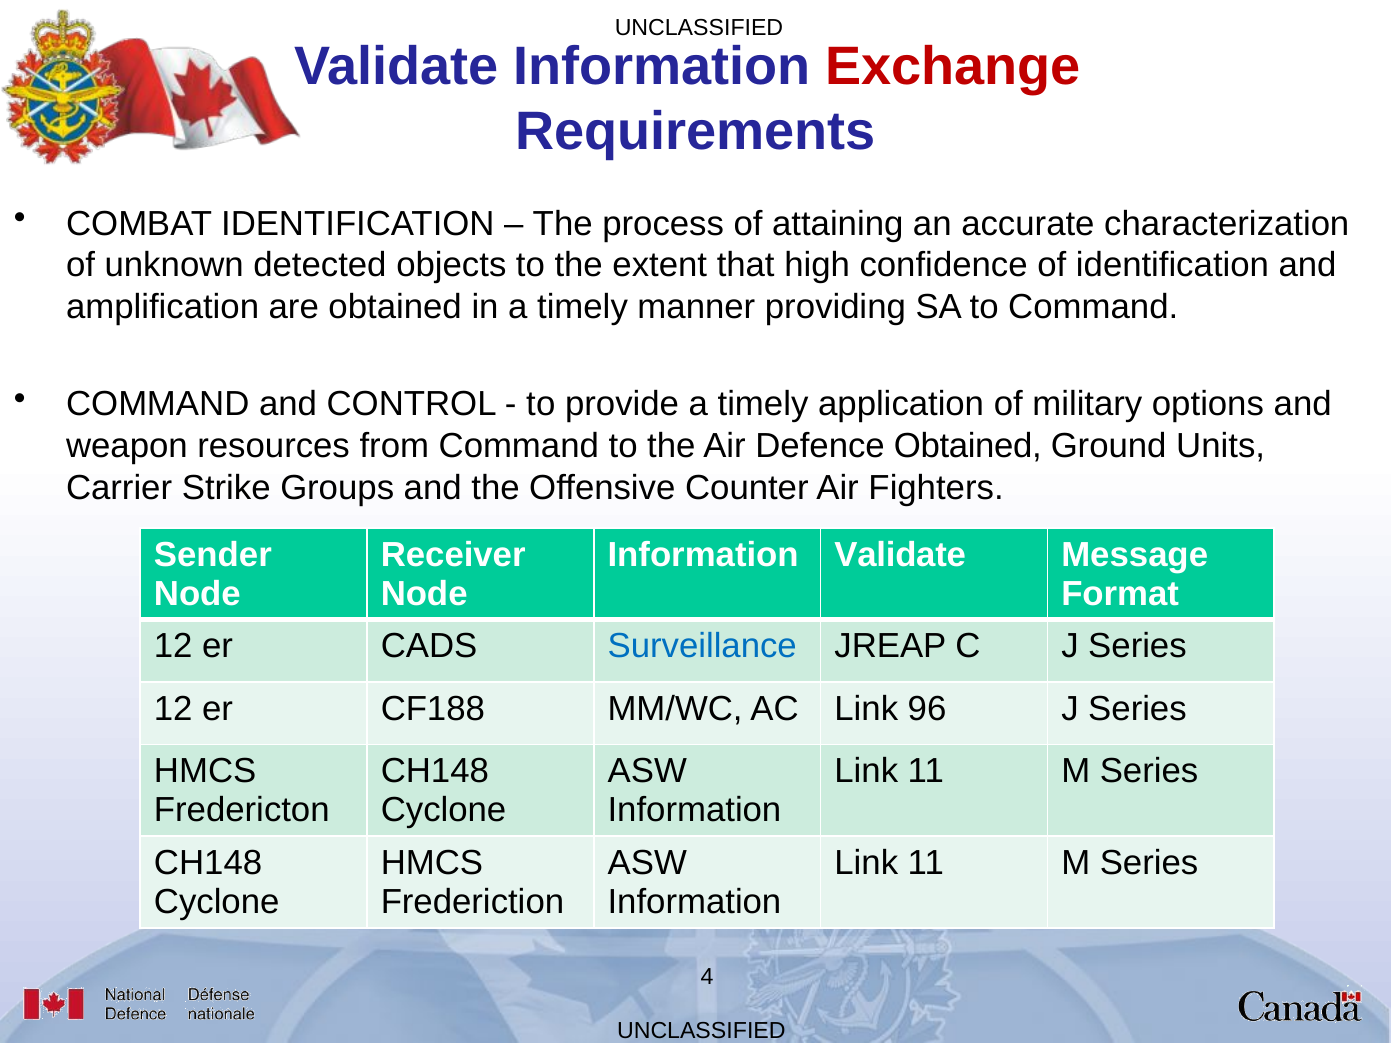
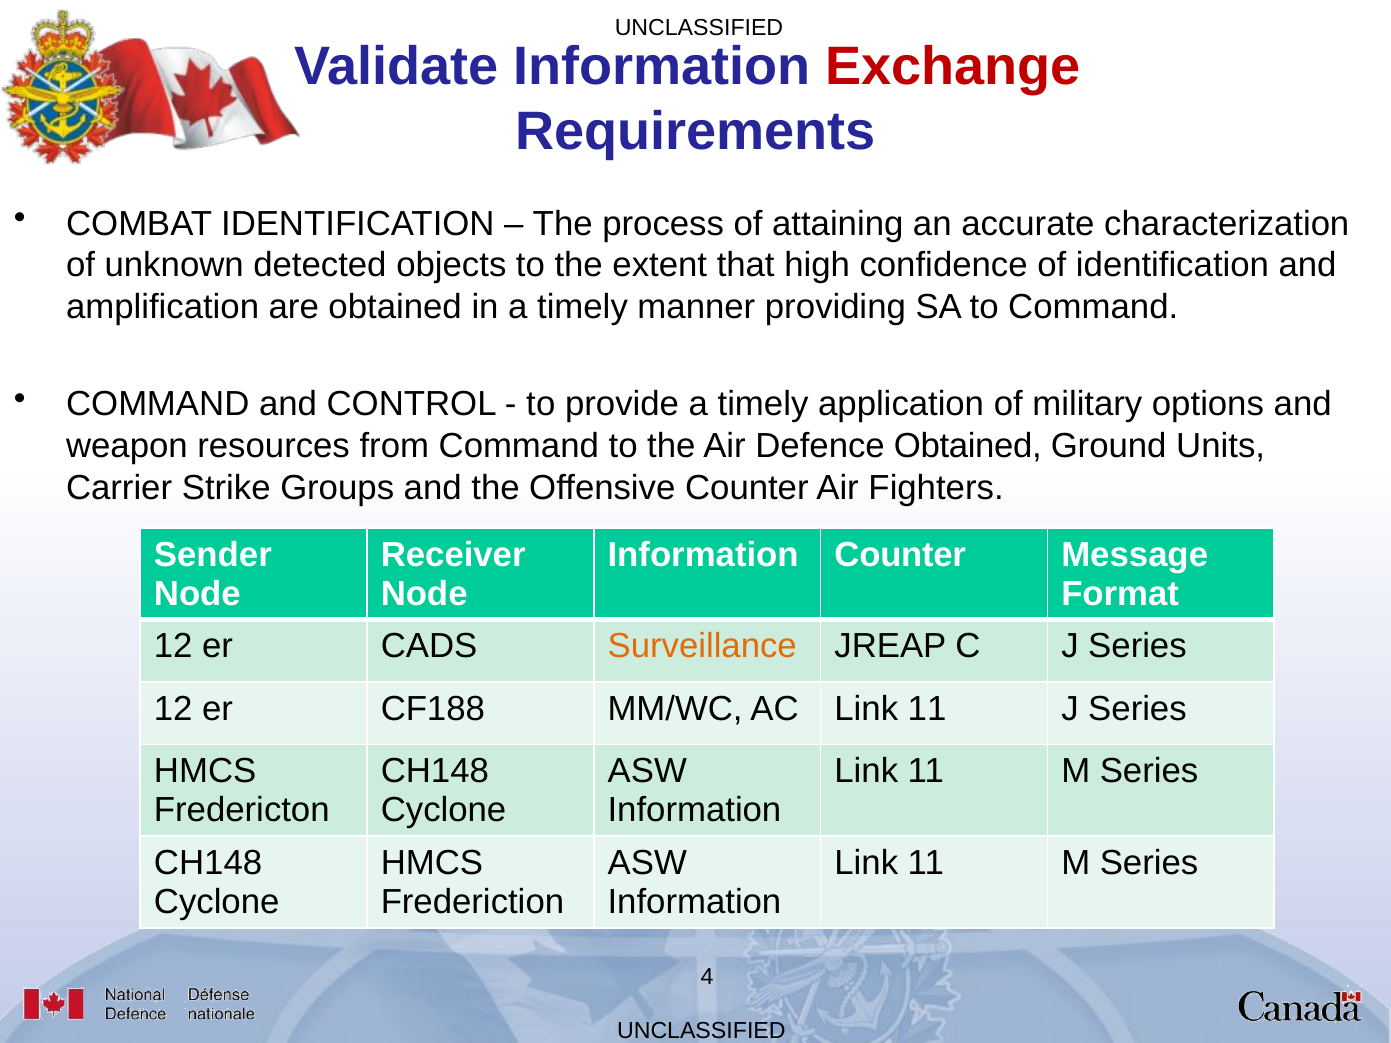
Information Validate: Validate -> Counter (900, 555)
Surveillance colour: blue -> orange (702, 647)
AC Link 96: 96 -> 11 (927, 709)
